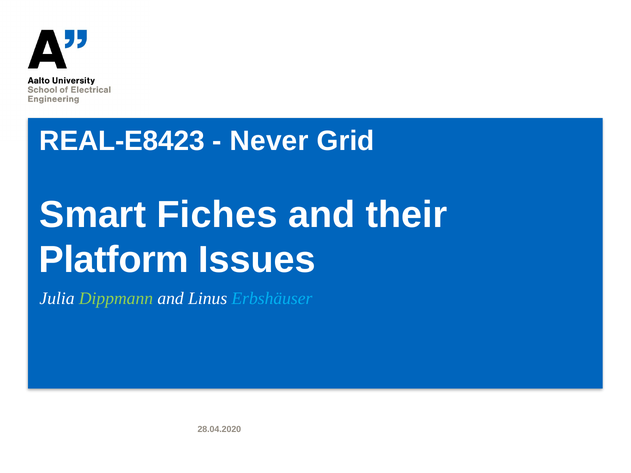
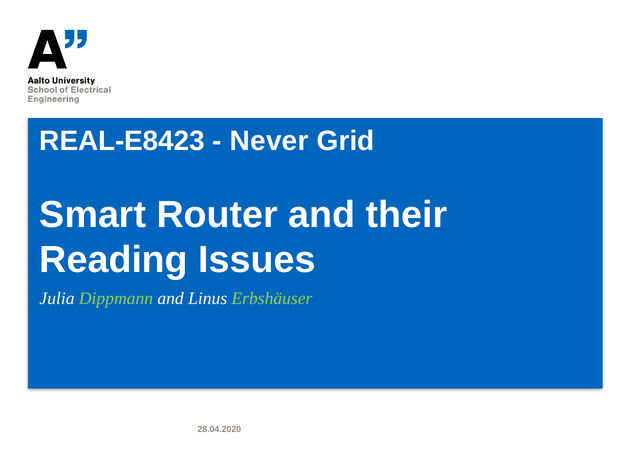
Fiches: Fiches -> Router (217, 215)
Platform: Platform -> Reading (114, 260)
Erbshäuser colour: light blue -> light green (272, 299)
